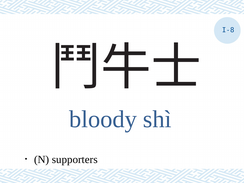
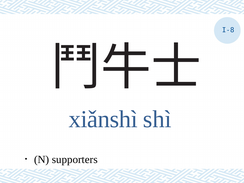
bloody: bloody -> xiǎnshì (103, 119)
